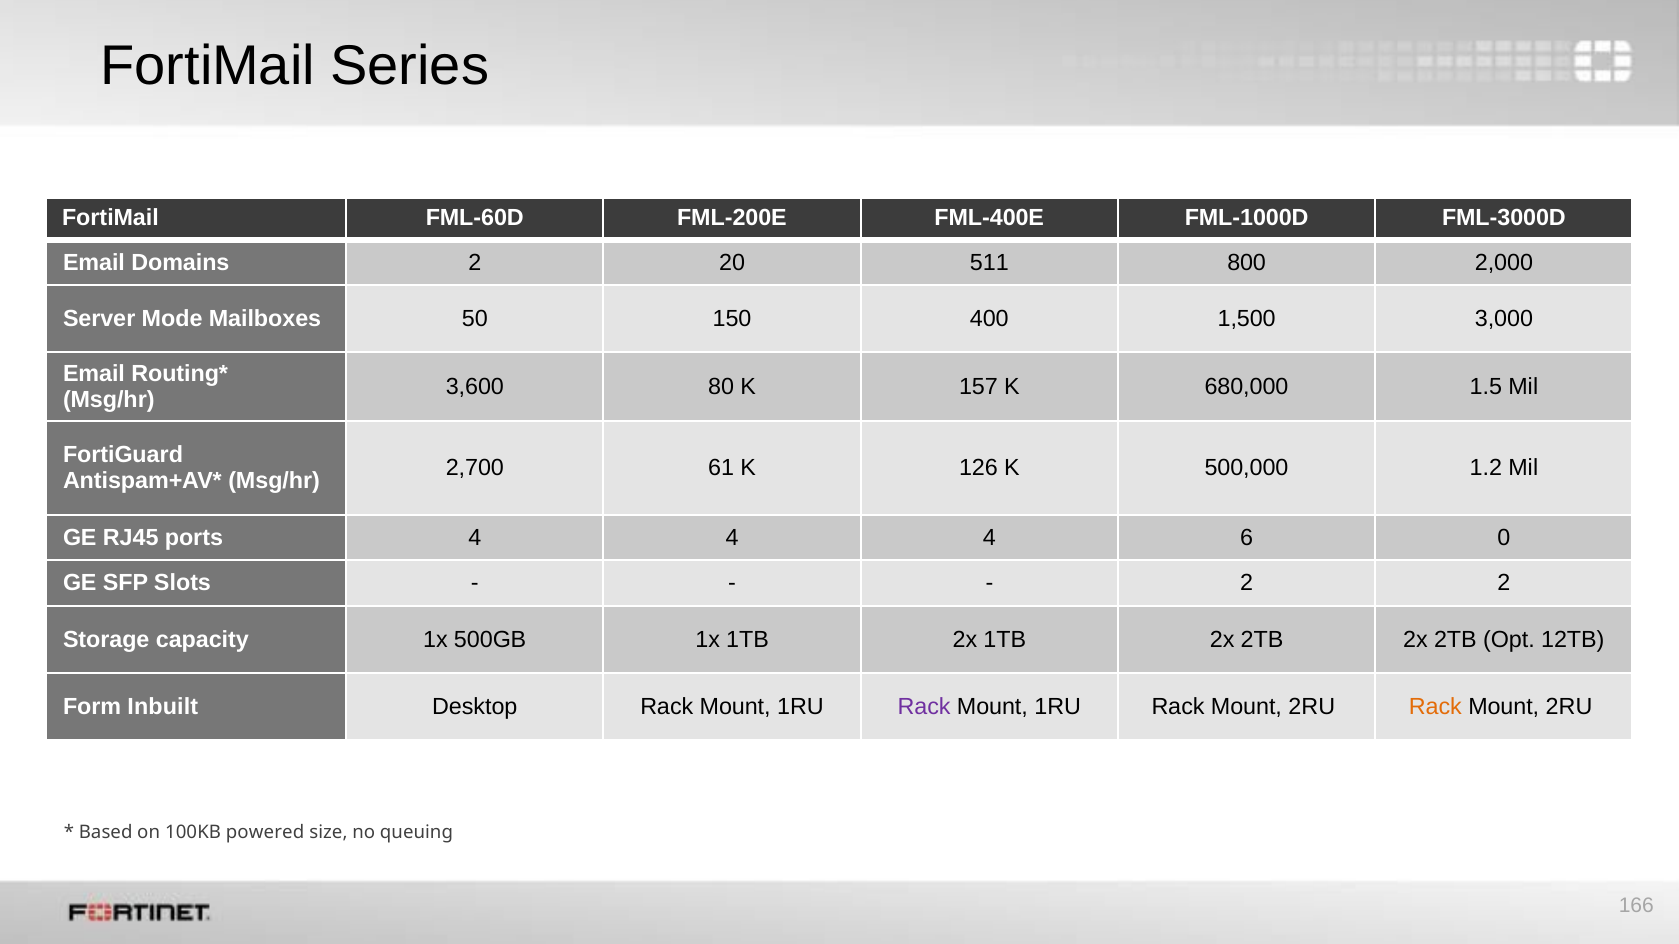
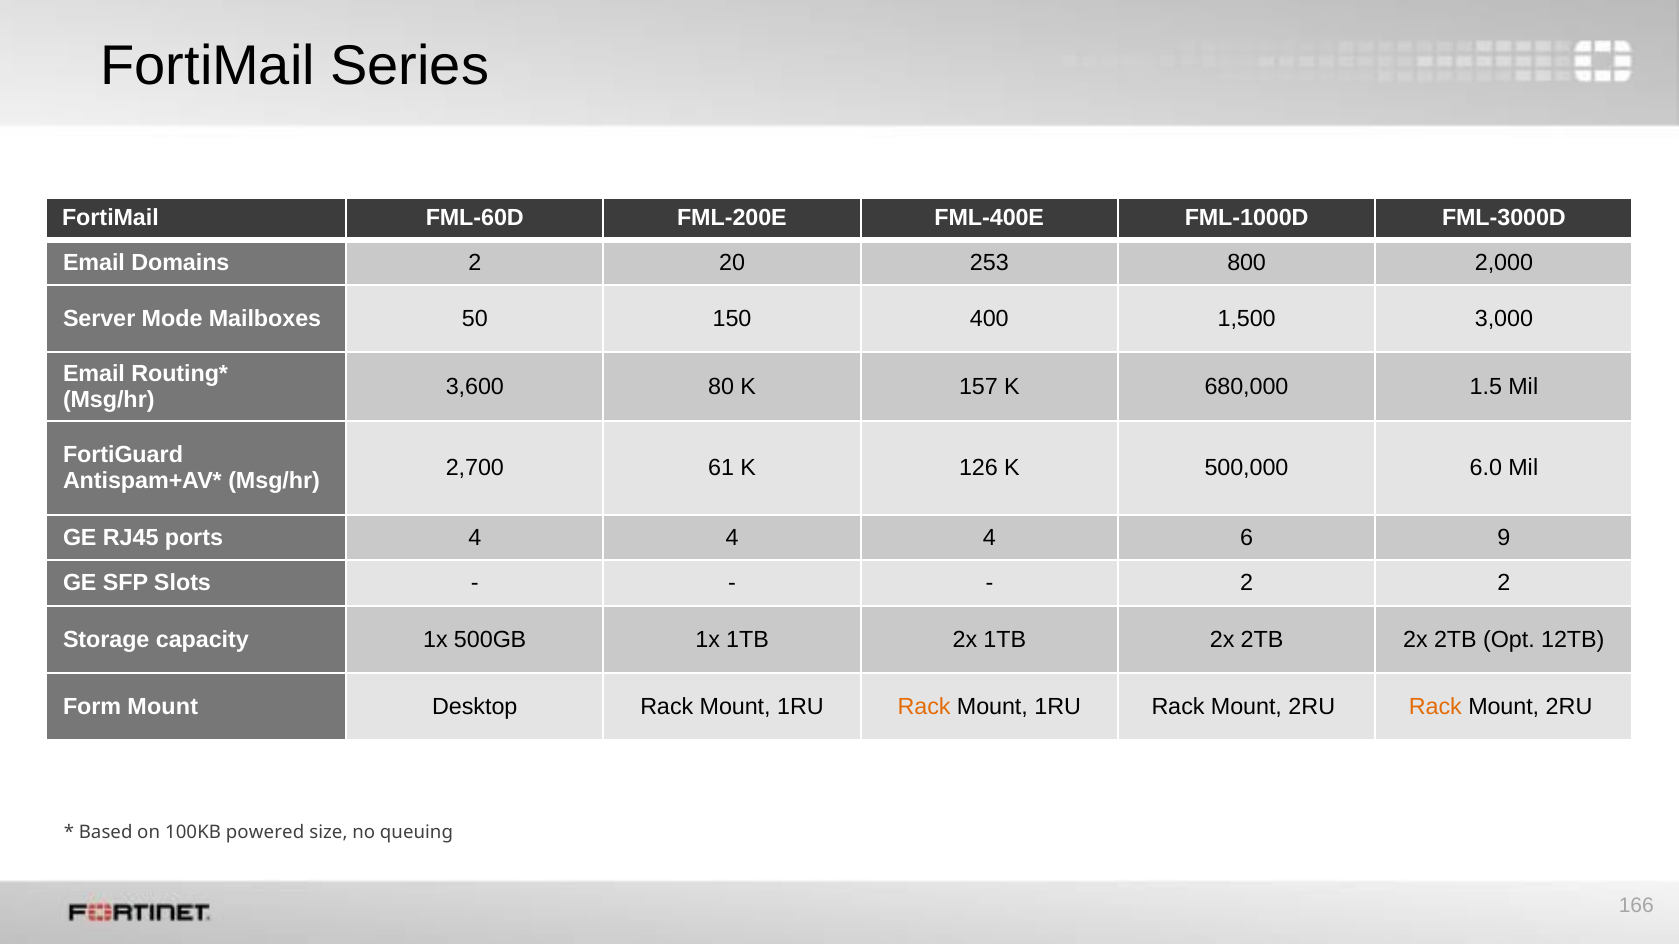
511: 511 -> 253 (989, 263)
1.2: 1.2 -> 6.0 (1486, 468)
0: 0 -> 9 (1504, 538)
Form Inbuilt: Inbuilt -> Mount (163, 707)
Rack colour: purple -> orange (924, 707)
